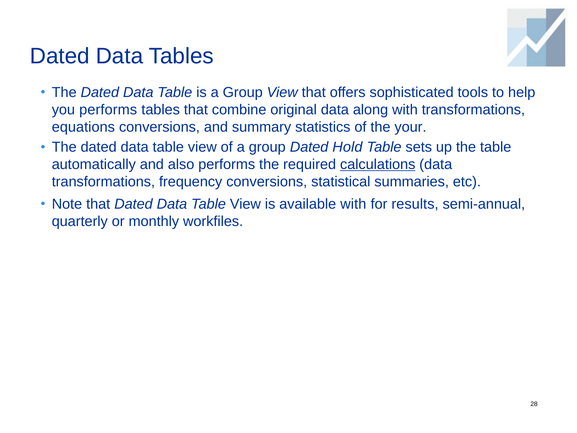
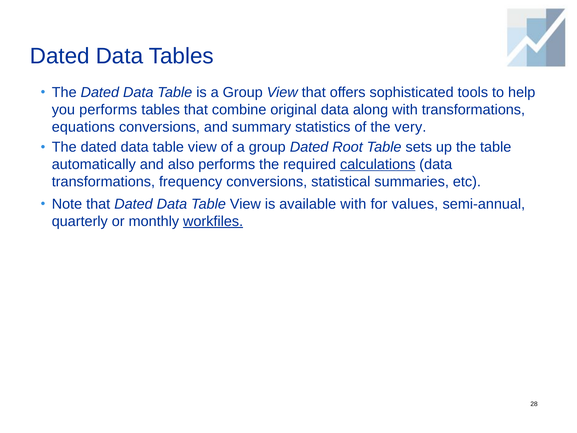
your: your -> very (410, 127)
Hold: Hold -> Root (348, 147)
results: results -> values (415, 204)
workfiles underline: none -> present (213, 221)
